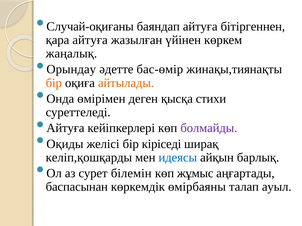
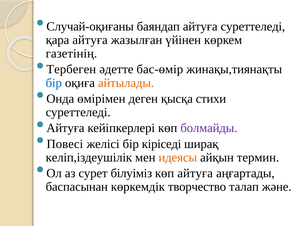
айтуға бітіргеннен: бітіргеннен -> суреттеледі (253, 26)
жаңалық: жаңалық -> газетінің (71, 54)
Орындау: Орындау -> Тербеген (71, 69)
бір colour: orange -> blue (54, 83)
Оқиды: Оқиды -> Повесі (65, 144)
келіп,қошқарды: келіп,қошқарды -> келіп,іздеушілік (89, 158)
идеясы colour: blue -> orange (178, 158)
барлық: барлық -> термин (258, 158)
білемін: білемін -> білуіміз (131, 174)
көп жұмыс: жұмыс -> айтуға (195, 174)
өмірбаяны: өмірбаяны -> творчество (197, 187)
ауыл: ауыл -> және (277, 187)
